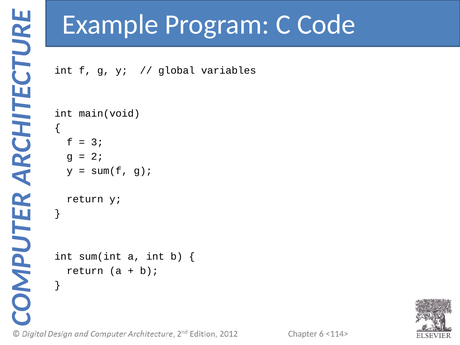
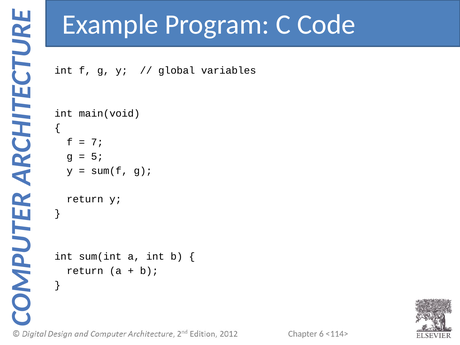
3: 3 -> 7 (97, 142)
2: 2 -> 5 (97, 156)
